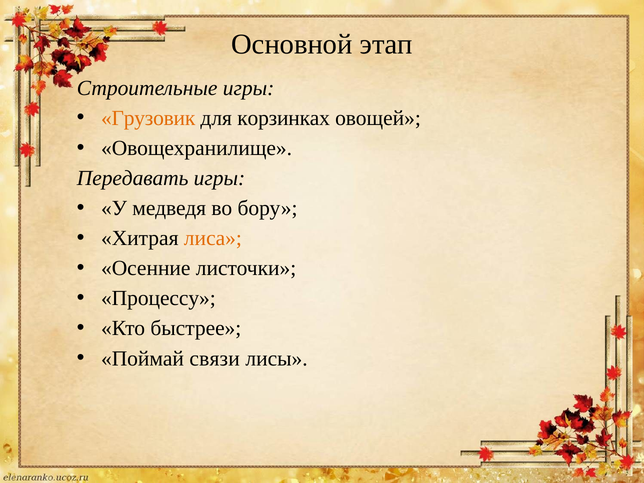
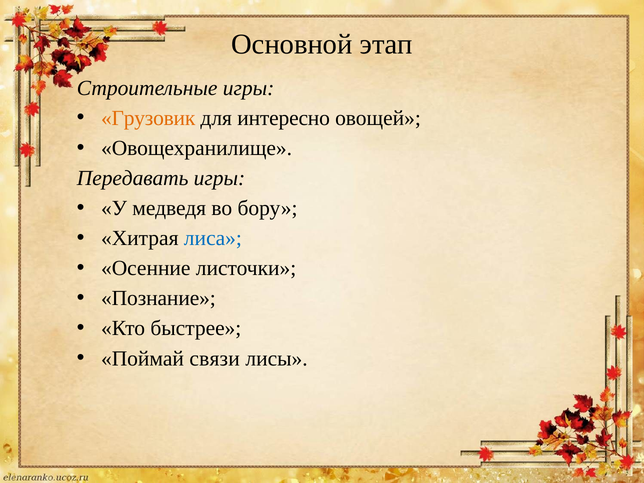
корзинках: корзинках -> интересно (284, 118)
лиса colour: orange -> blue (213, 238)
Процессу: Процессу -> Познание (158, 298)
